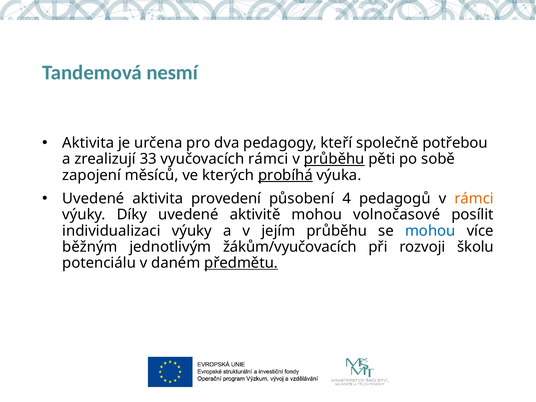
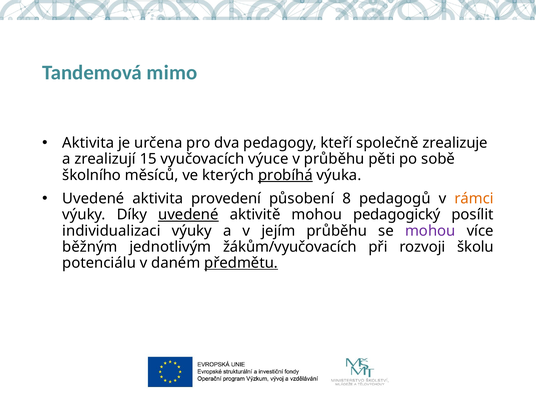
nesmí: nesmí -> mimo (172, 73)
potřebou: potřebou -> zrealizuje (455, 143)
33: 33 -> 15 (148, 159)
vyučovacích rámci: rámci -> výuce (268, 159)
průběhu underline: present -> none (334, 159)
zapojení: zapojení -> školního (92, 175)
4: 4 -> 8 (347, 199)
uvedené underline: none -> present (188, 215)
volnočasové: volnočasové -> pedagogický (397, 215)
mohou colour: blue -> purple (430, 231)
